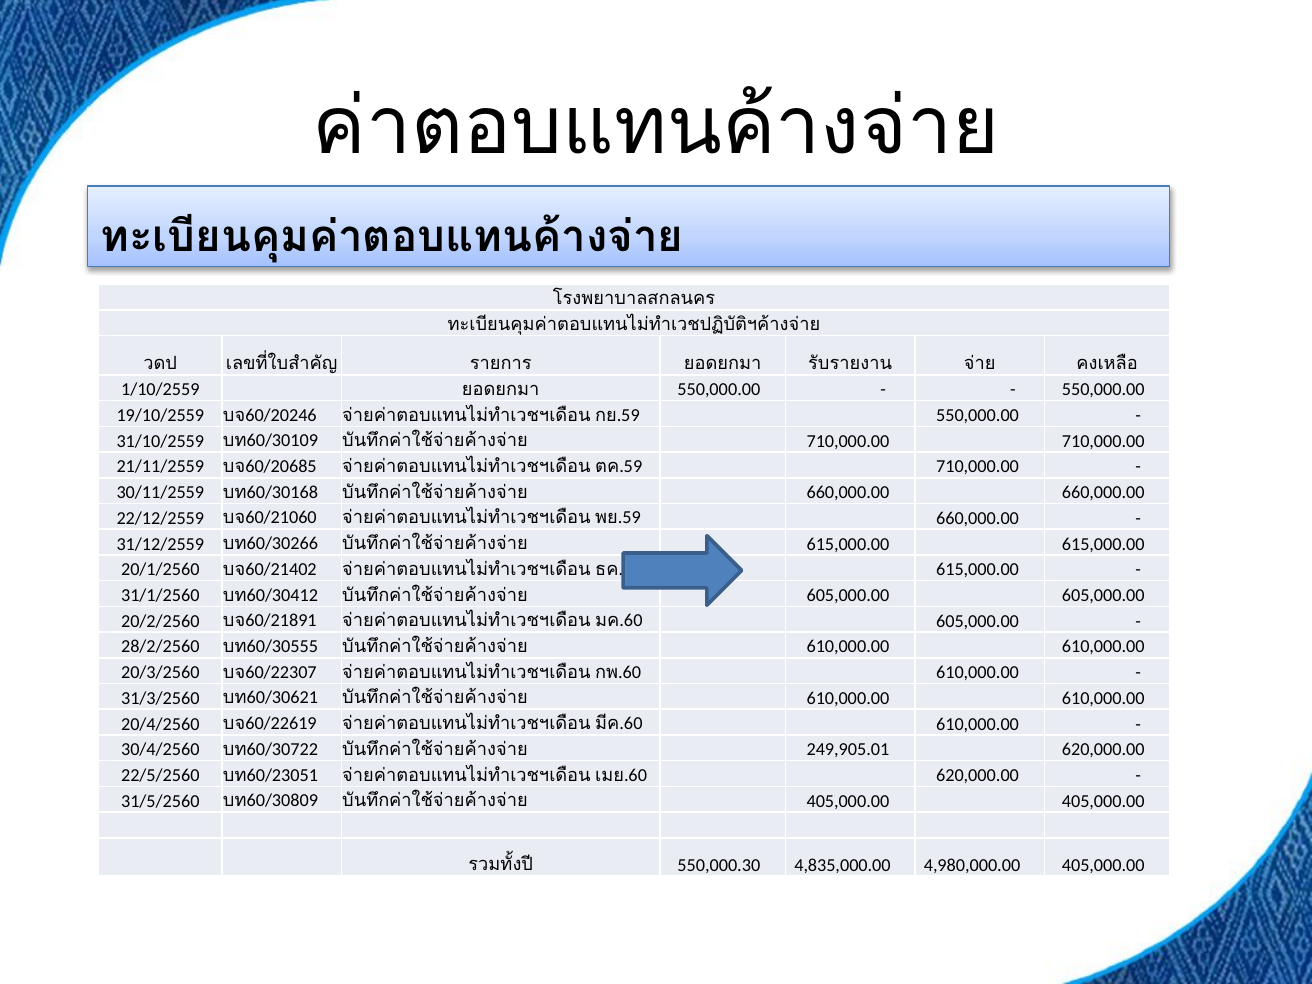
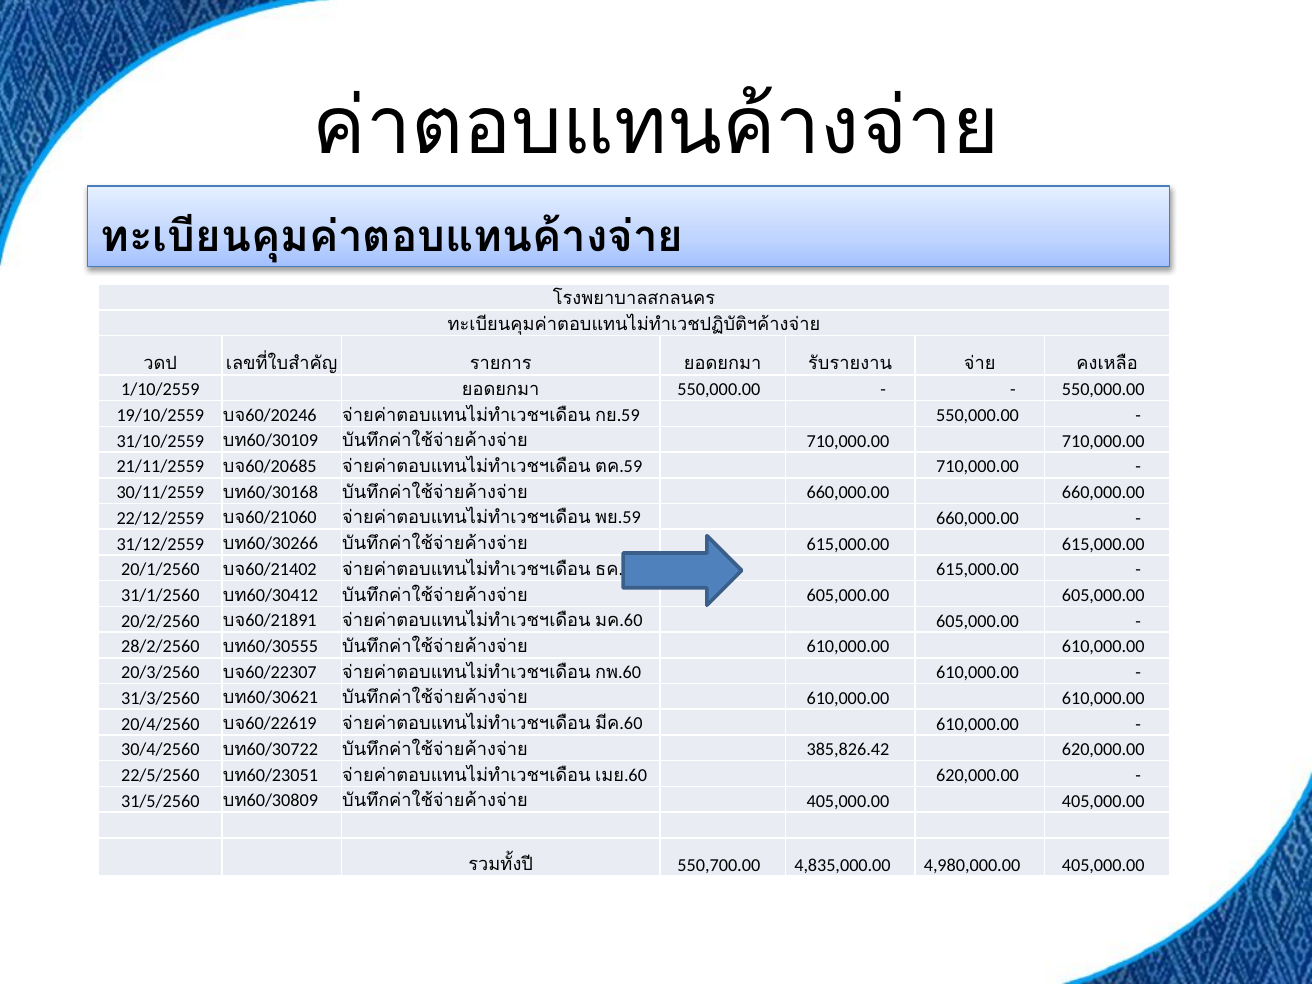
249,905.01: 249,905.01 -> 385,826.42 (848, 750)
550,000.30: 550,000.30 -> 550,700.00 (719, 865)
